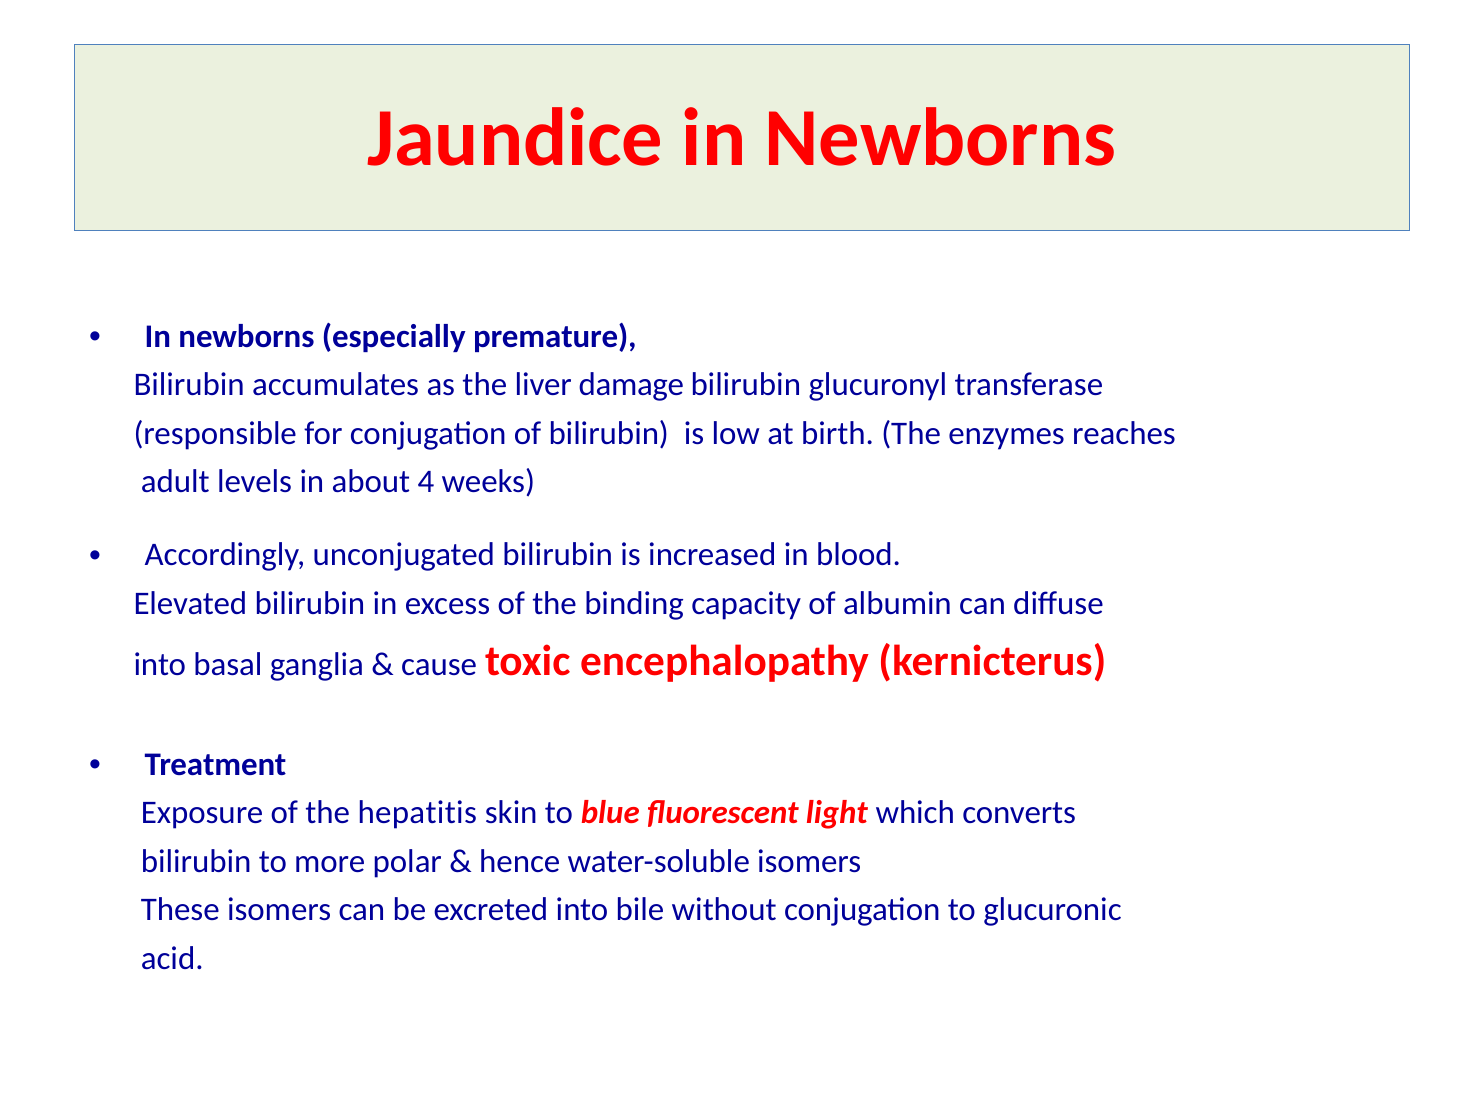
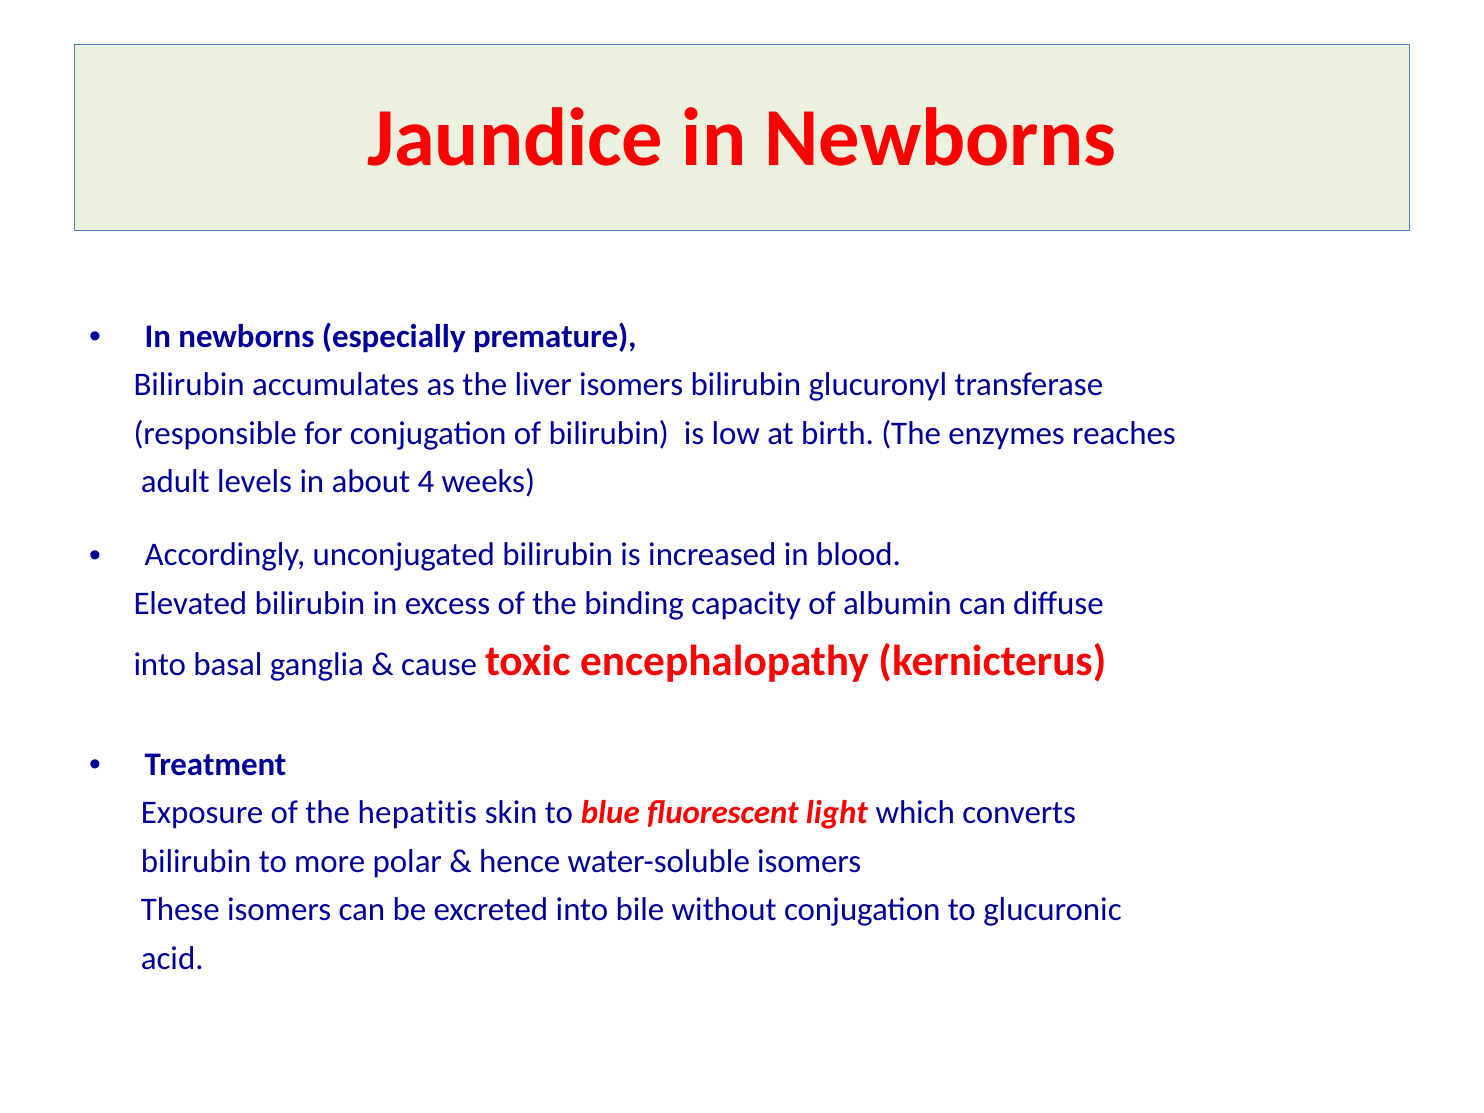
liver damage: damage -> isomers (631, 385)
